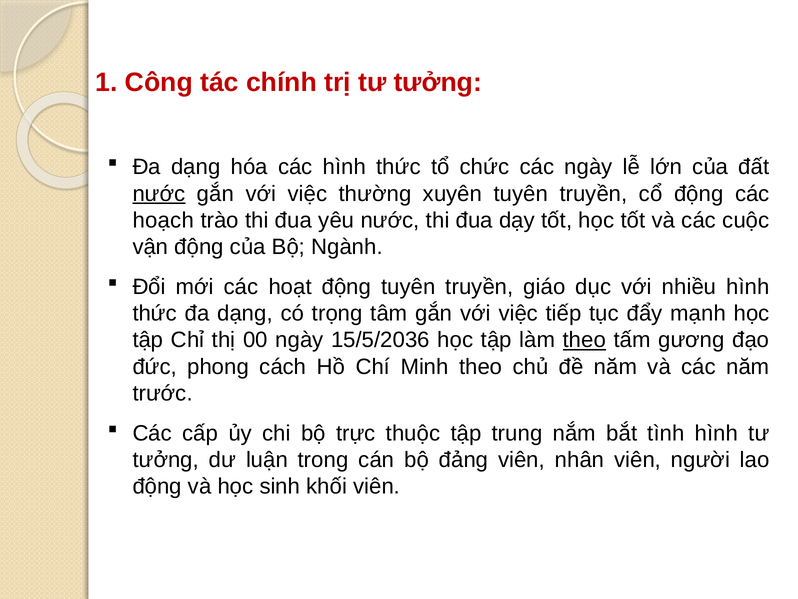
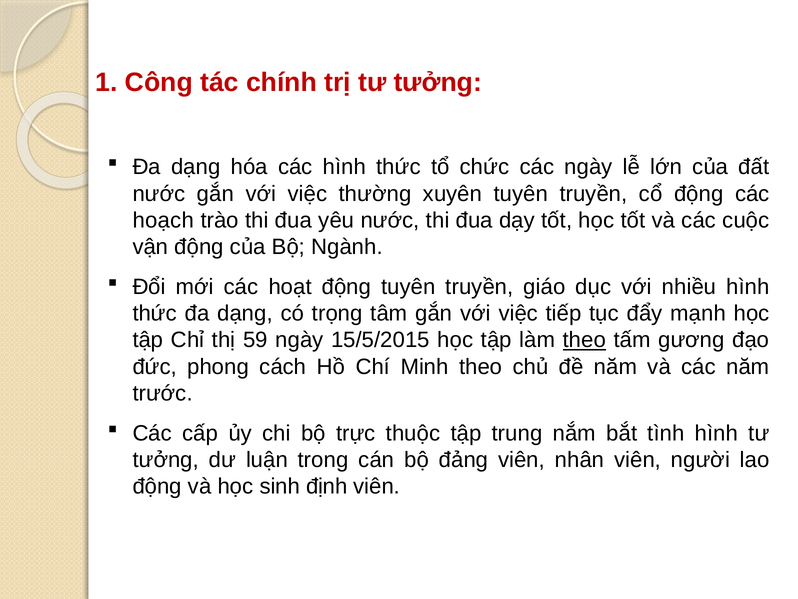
nước underline: present -> none (159, 194)
00: 00 -> 59 (255, 340)
15/5/2036: 15/5/2036 -> 15/5/2015 (380, 340)
khối: khối -> định (327, 486)
